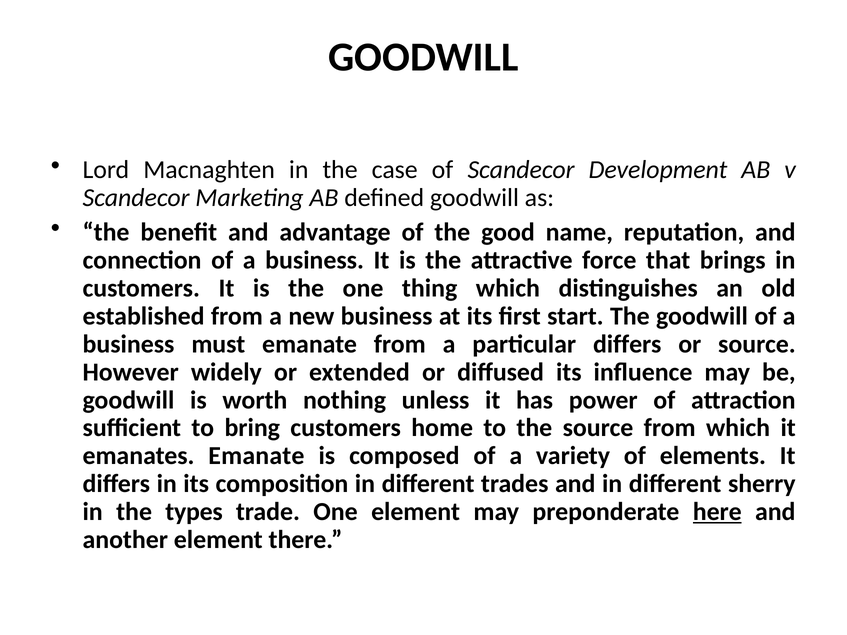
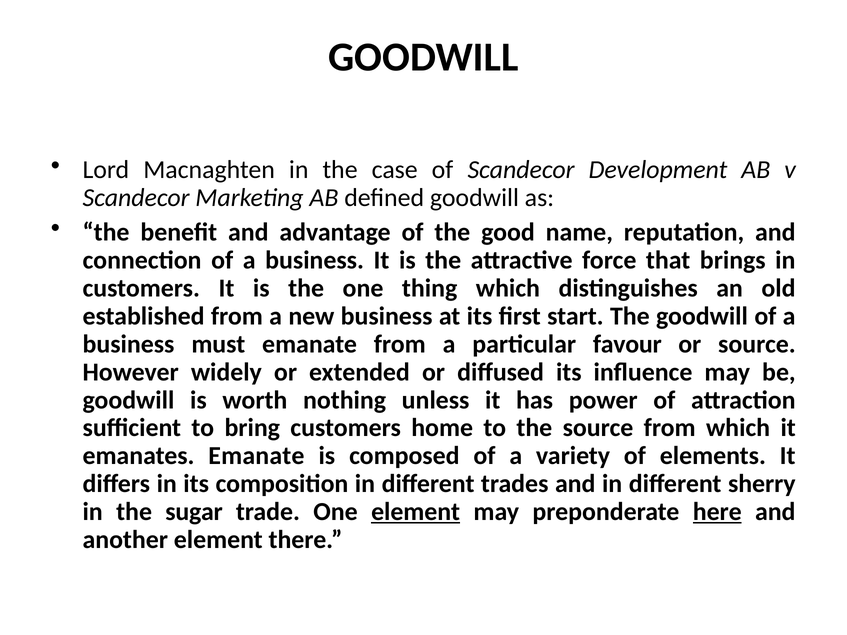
particular differs: differs -> favour (627, 344)
types: types -> sugar (194, 512)
element underline: none -> present (416, 512)
